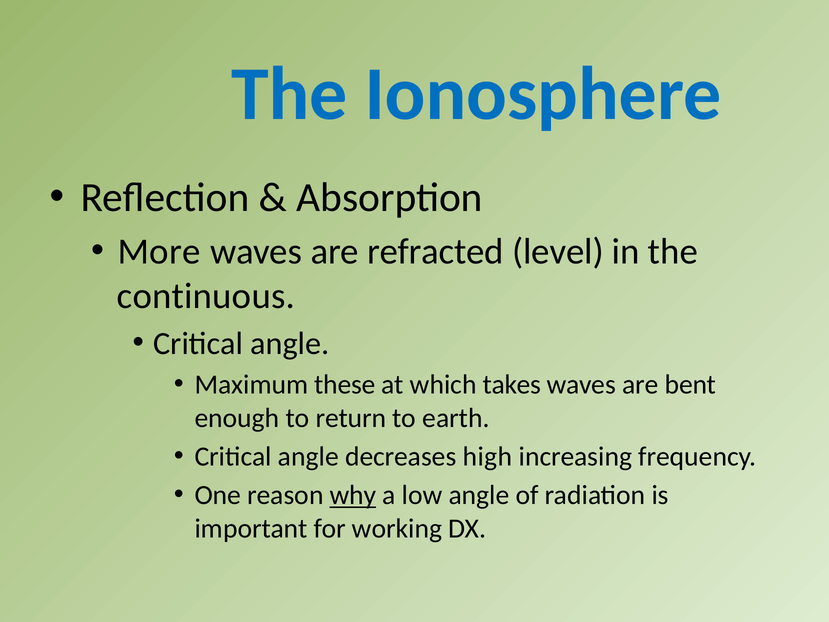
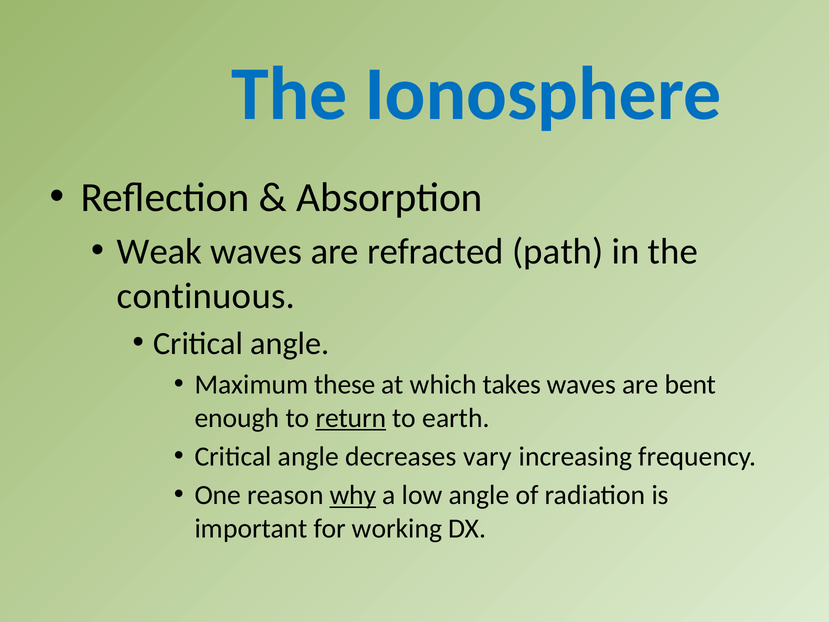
More: More -> Weak (159, 252)
level: level -> path (558, 252)
return underline: none -> present (351, 418)
high: high -> vary (488, 456)
